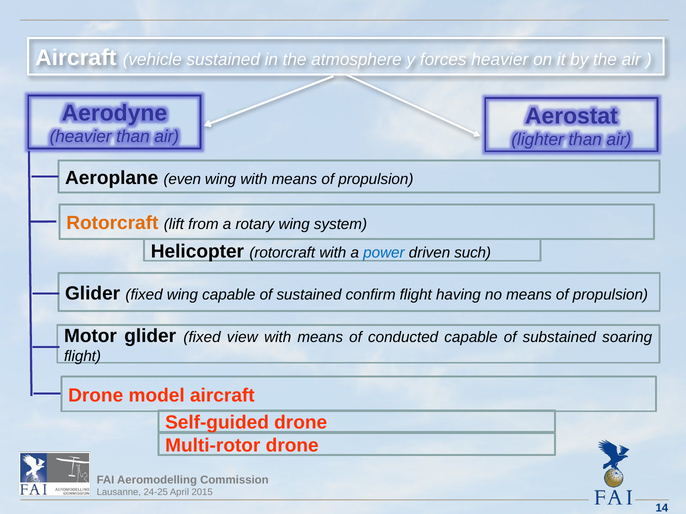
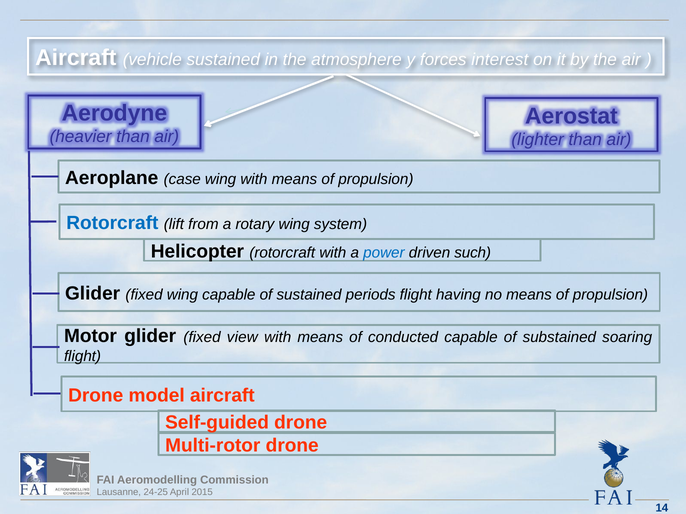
forces heavier: heavier -> interest (500, 60)
even: even -> case (182, 179)
Rotorcraft colour: orange -> blue (112, 223)
confirm: confirm -> periods (371, 295)
